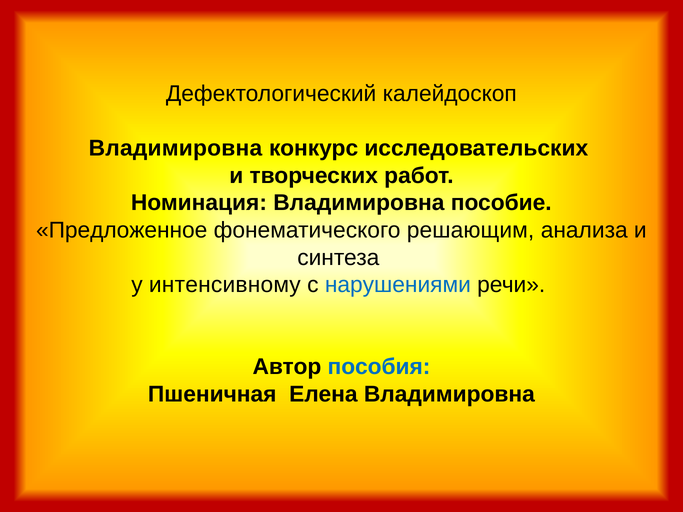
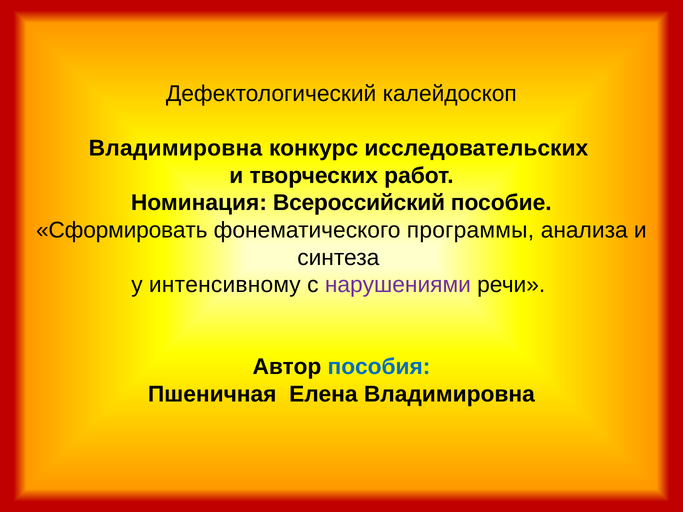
Номинация Владимировна: Владимировна -> Всероссийский (359, 203)
Предложенное: Предложенное -> Сформировать (122, 230)
решающим: решающим -> программы (470, 230)
нарушениями colour: blue -> purple (398, 285)
